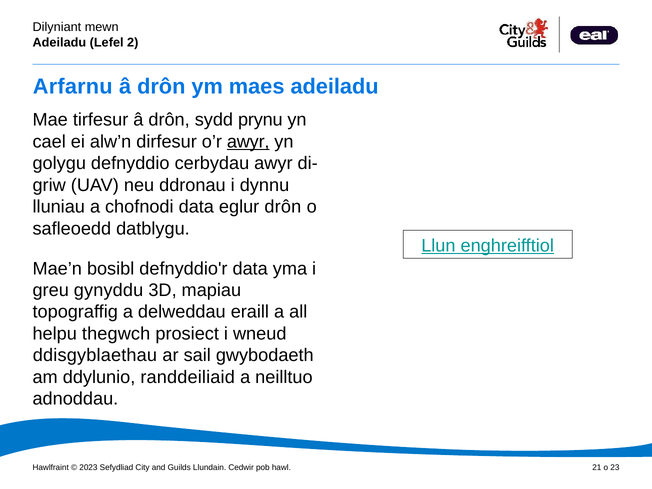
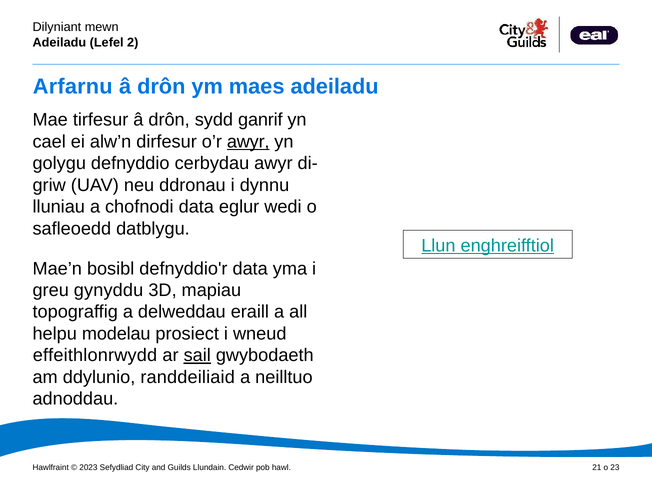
prynu: prynu -> ganrif (260, 120)
eglur drôn: drôn -> wedi (283, 207)
thegwch: thegwch -> modelau (116, 334)
ddisgyblaethau: ddisgyblaethau -> effeithlonrwydd (95, 355)
sail underline: none -> present (197, 355)
